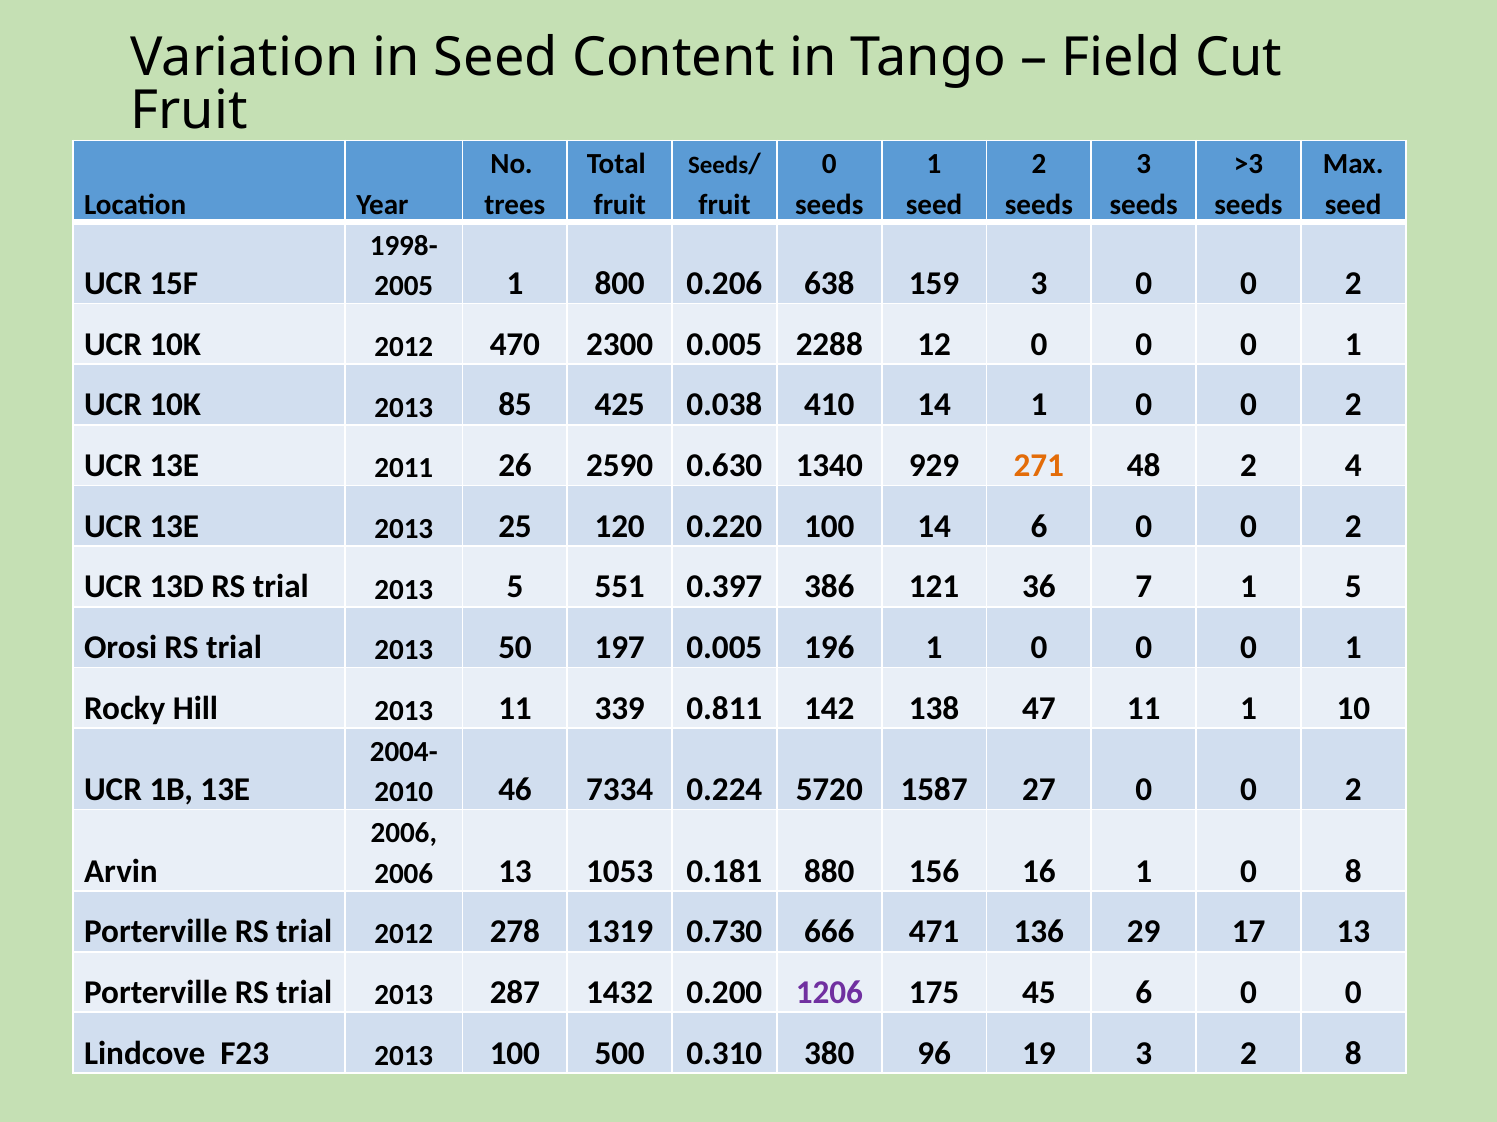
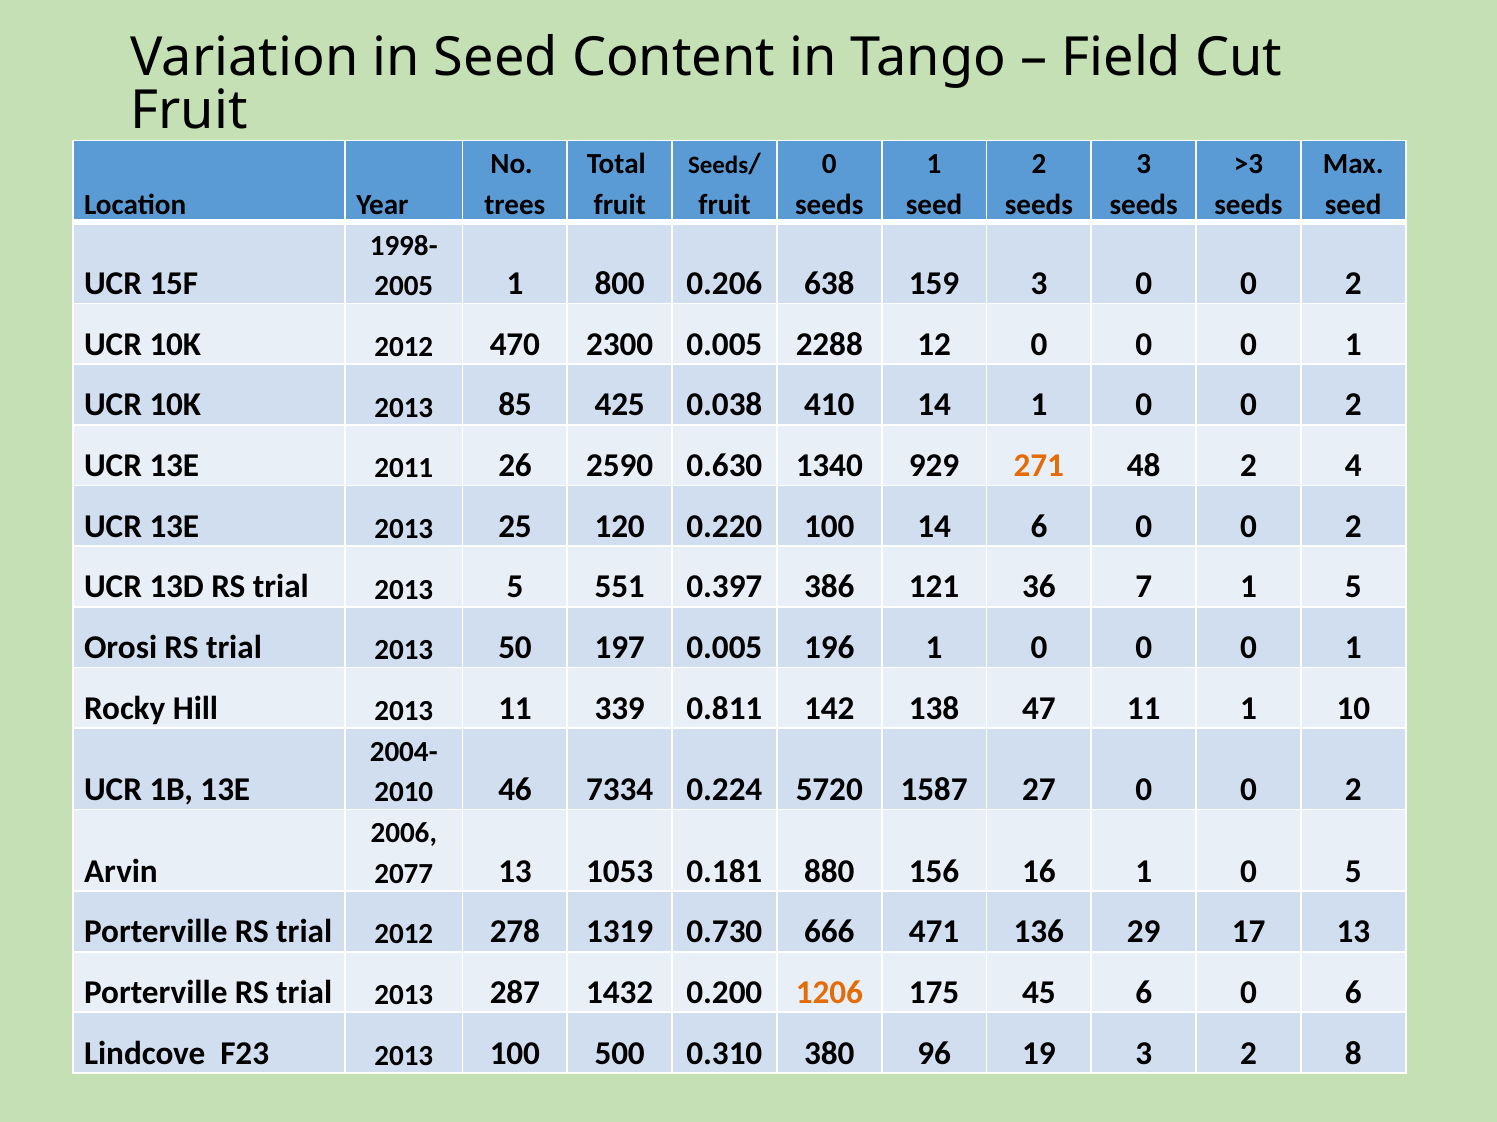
2006: 2006 -> 2077 (404, 874)
0 8: 8 -> 5 (1353, 872)
1206 colour: purple -> orange (829, 993)
45 6 0 0: 0 -> 6 (1353, 993)
